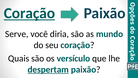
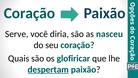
Coração underline: present -> none (29, 13)
mundo: mundo -> nasceu (110, 34)
versículo: versículo -> glofiricar (73, 58)
